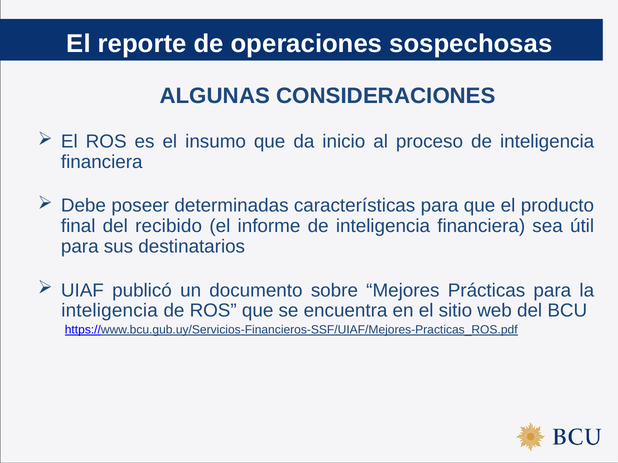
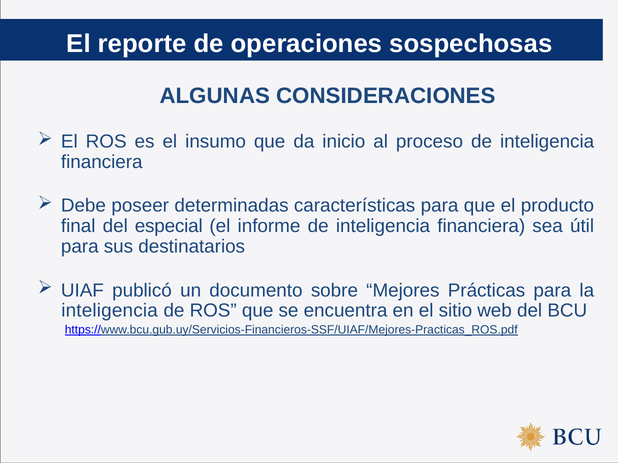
recibido: recibido -> especial (169, 226)
